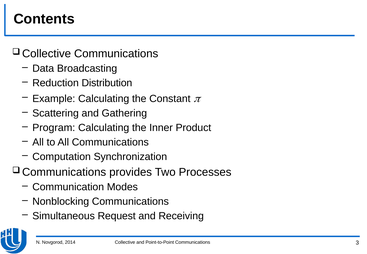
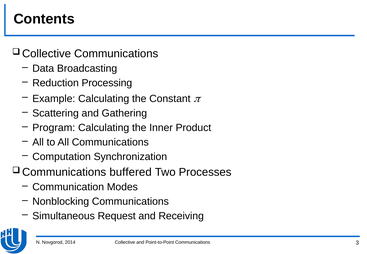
Distribution: Distribution -> Processing (107, 83)
provides: provides -> buffered (131, 172)
